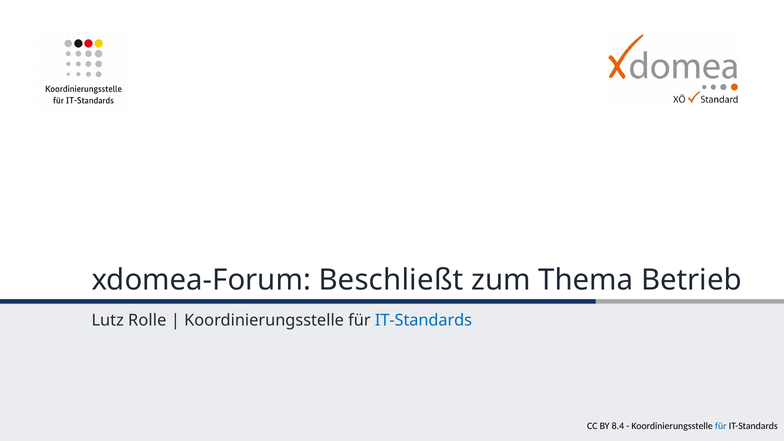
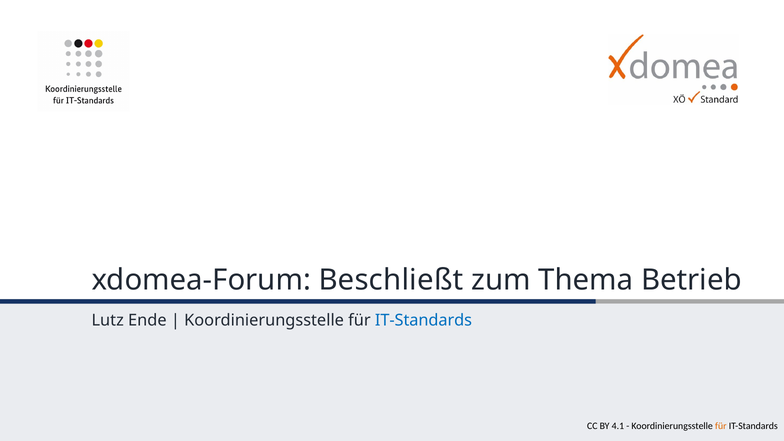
Rolle: Rolle -> Ende (147, 321)
8.4: 8.4 -> 4.1 (618, 426)
für colour: blue -> orange (721, 426)
